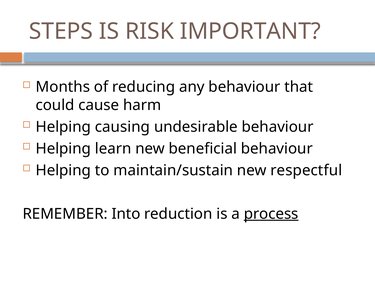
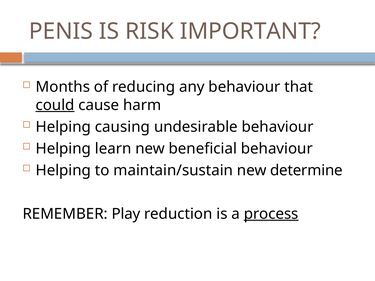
STEPS: STEPS -> PENIS (61, 31)
could underline: none -> present (55, 105)
respectful: respectful -> determine (306, 170)
Into: Into -> Play (126, 214)
